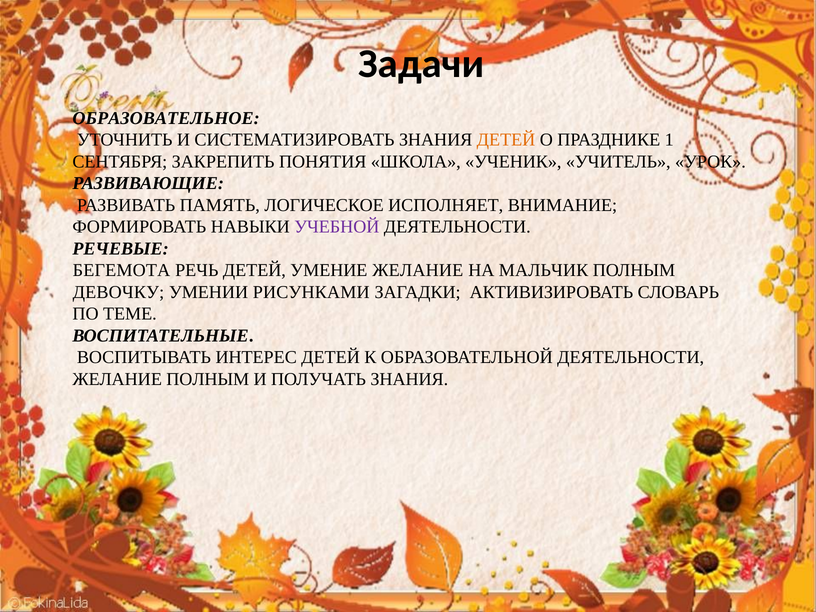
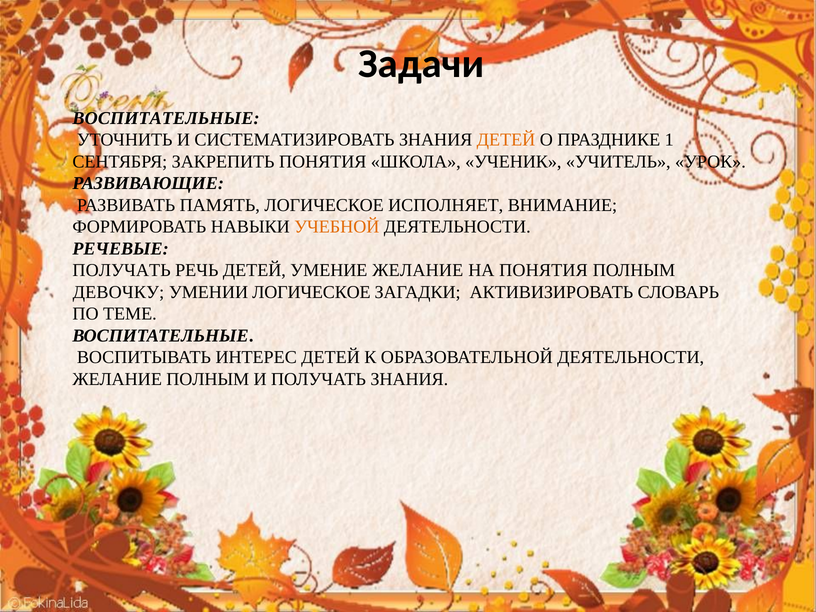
ОБРАЗОВАТЕЛЬНОЕ: ОБРАЗОВАТЕЛЬНОЕ -> ВОСПИТАТЕЛЬНЫЕ (166, 118)
УЧЕБНОЙ colour: purple -> orange (337, 227)
БЕГЕМОТА: БЕГЕМОТА -> ПОЛУЧАТЬ (122, 270)
НА МАЛЬЧИК: МАЛЬЧИК -> ПОНЯТИЯ (543, 270)
УМЕНИИ РИСУНКАМИ: РИСУНКАМИ -> ЛОГИЧЕСКОЕ (311, 292)
